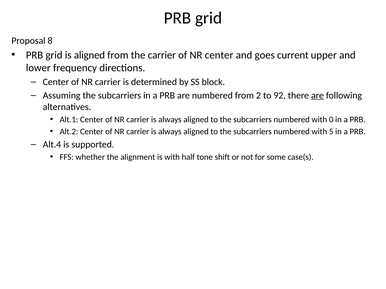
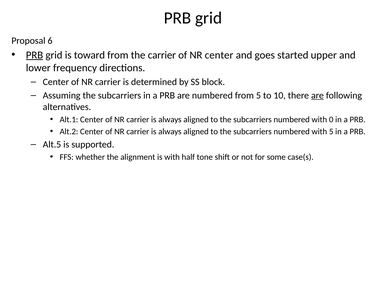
8: 8 -> 6 (50, 41)
PRB underline: none -> present (35, 55)
is aligned: aligned -> toward (89, 55)
current: current -> started (293, 55)
from 2: 2 -> 5 (258, 96)
92: 92 -> 10 (280, 96)
Alt.4: Alt.4 -> Alt.5 (52, 145)
